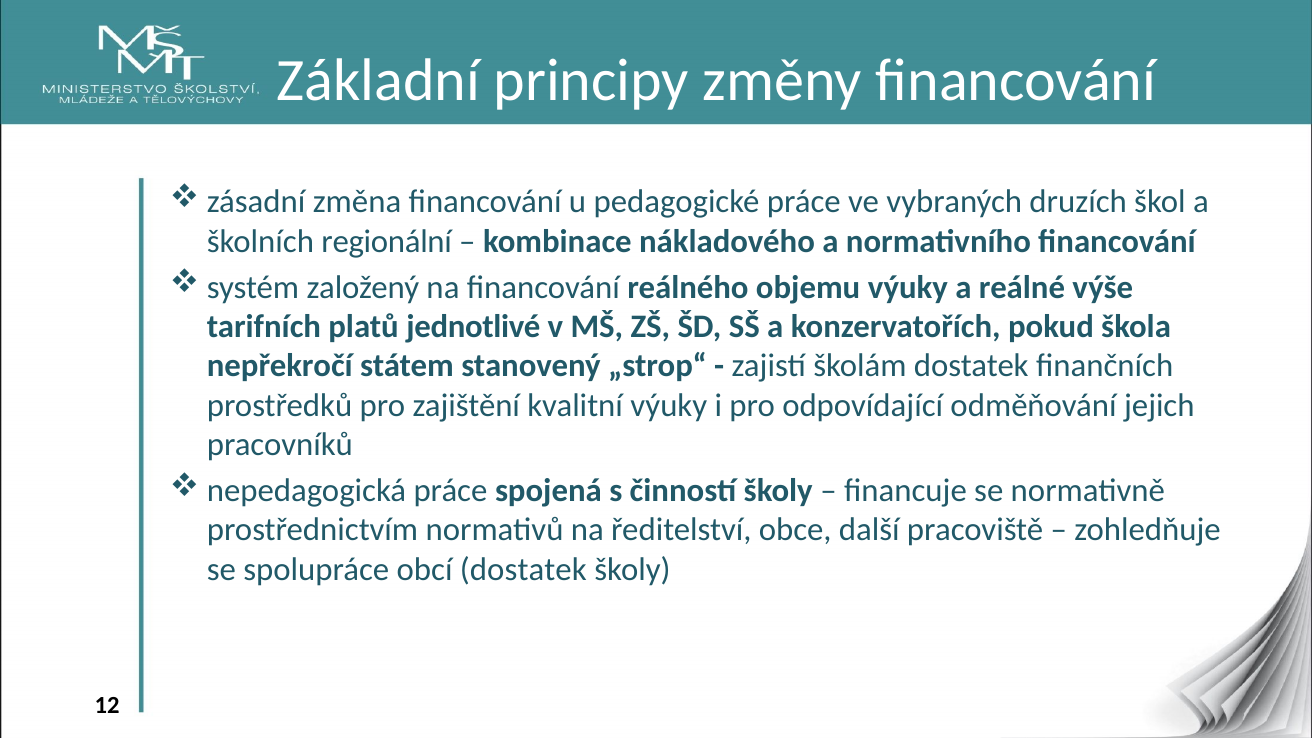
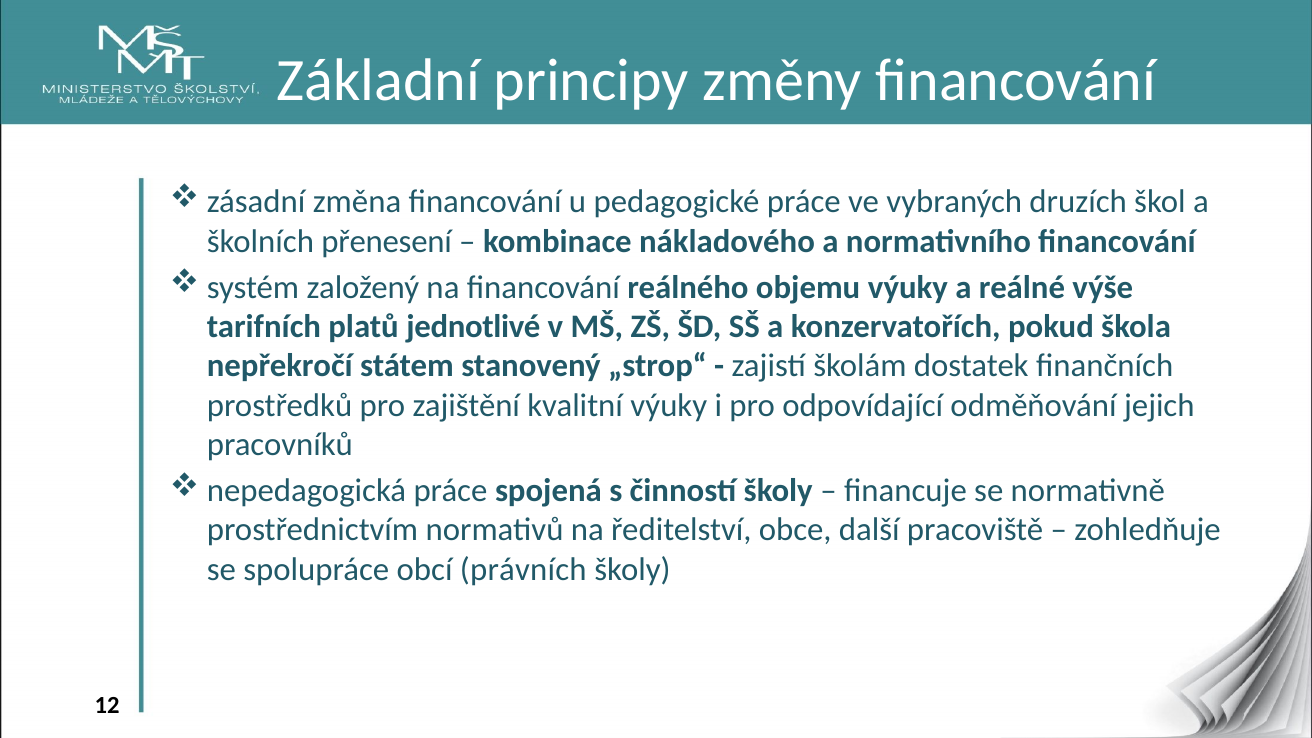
regionální: regionální -> přenesení (387, 242)
obcí dostatek: dostatek -> právních (523, 569)
